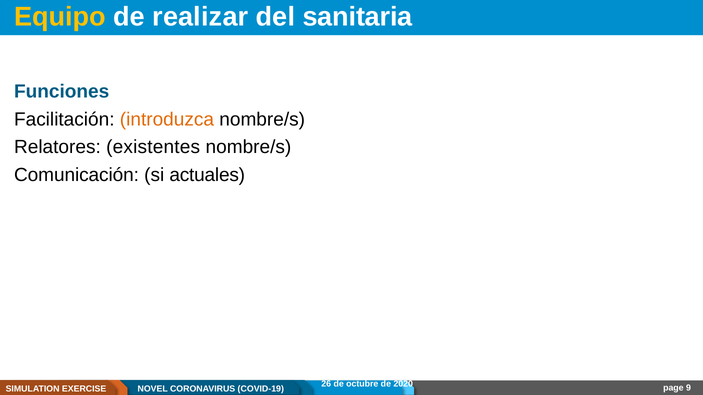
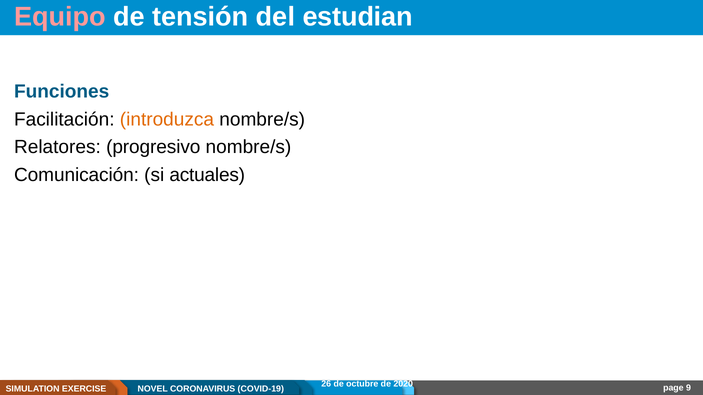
Equipo colour: yellow -> pink (60, 17)
realizar: realizar -> tensión (200, 17)
sanitaria: sanitaria -> estudian (358, 17)
existentes: existentes -> progresivo (153, 147)
